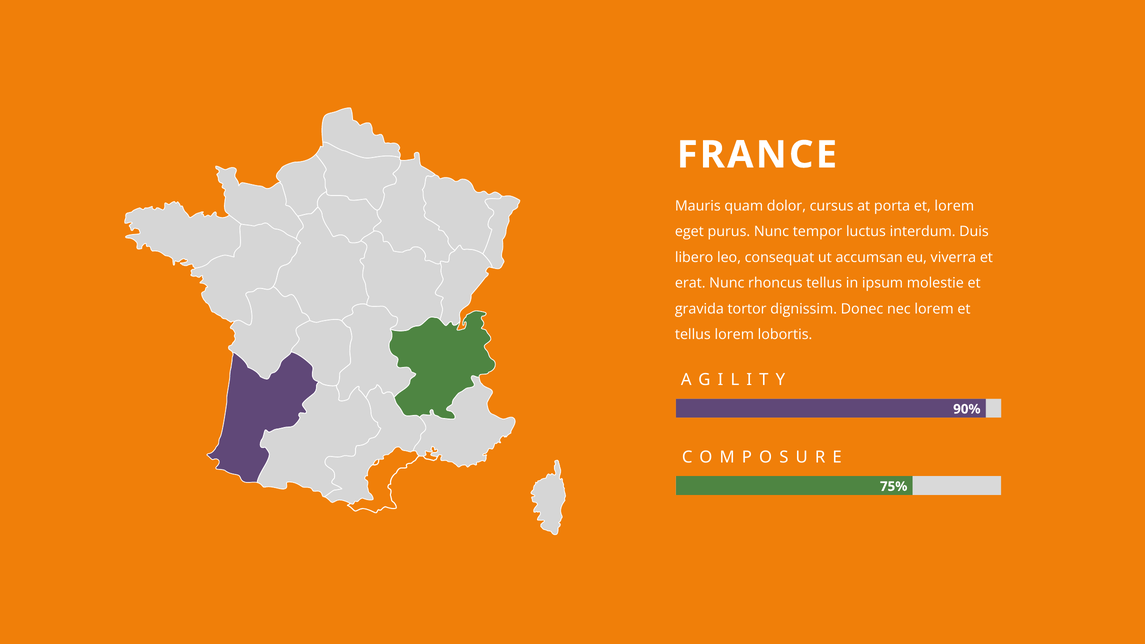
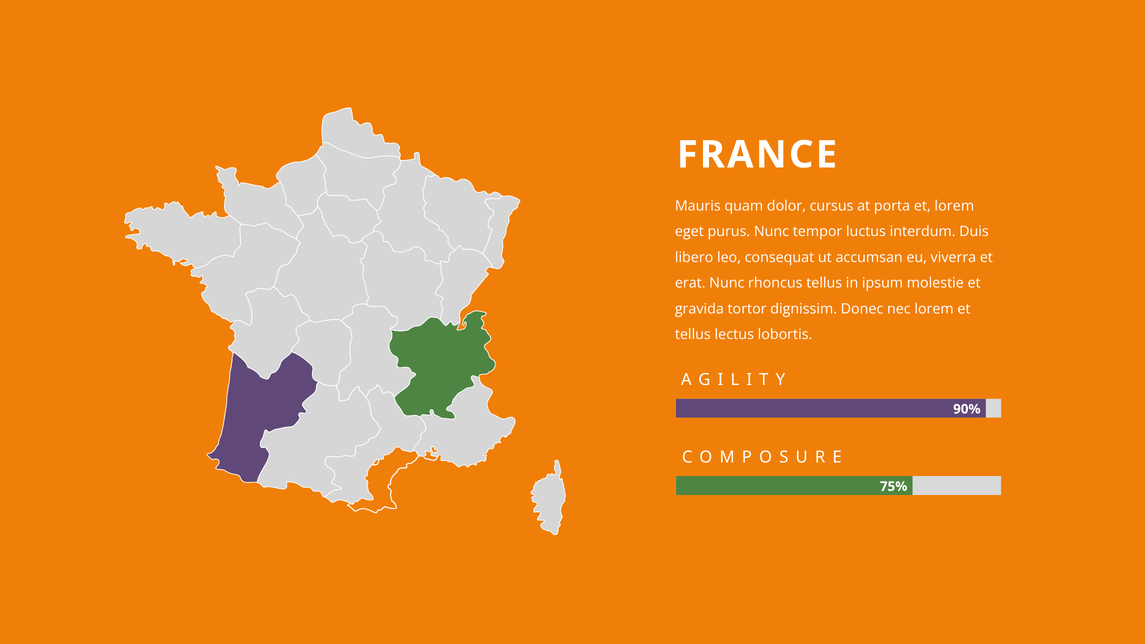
tellus lorem: lorem -> lectus (734, 335)
